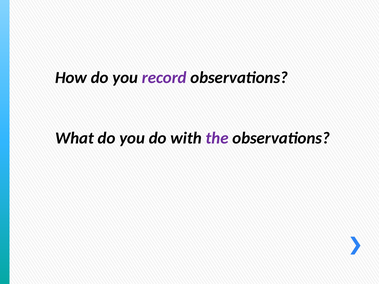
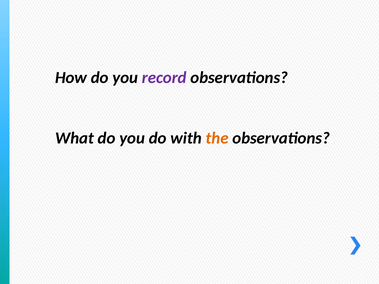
the colour: purple -> orange (217, 138)
